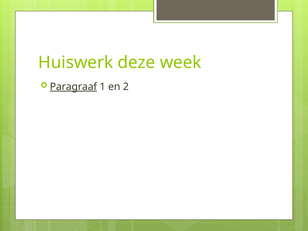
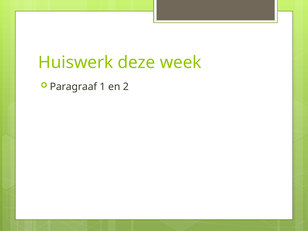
Paragraaf underline: present -> none (73, 87)
